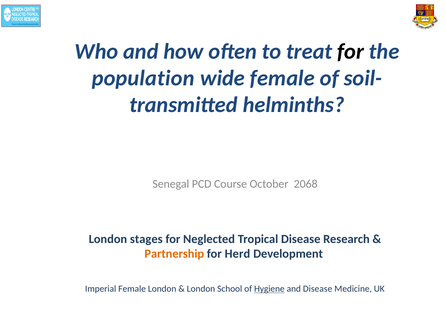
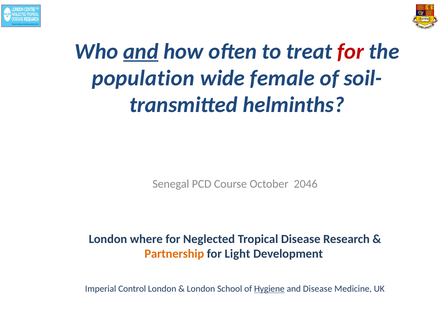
and underline: none -> present (141, 51)
for colour: black -> red (351, 51)
2068: 2068 -> 2046 (306, 184)
stages: stages -> where (146, 239)
Herd: Herd -> Light (237, 254)
Imperial Female: Female -> Control (132, 289)
